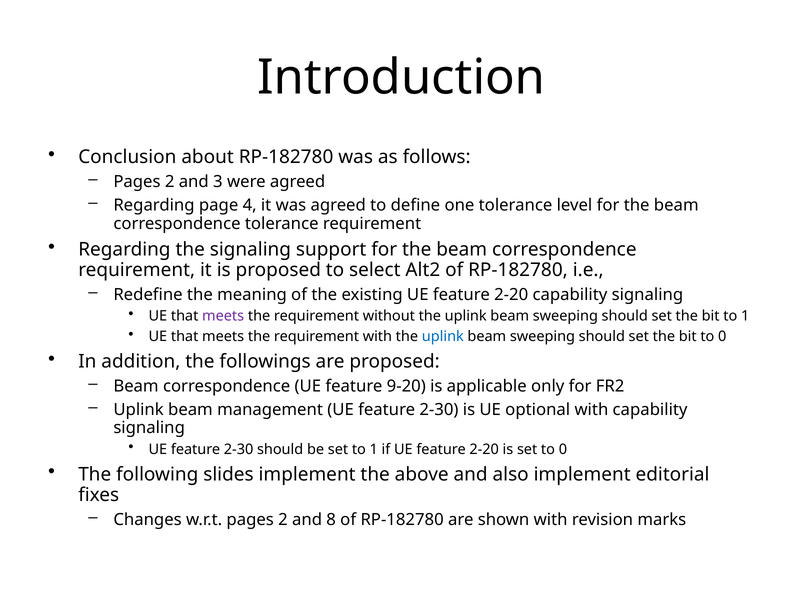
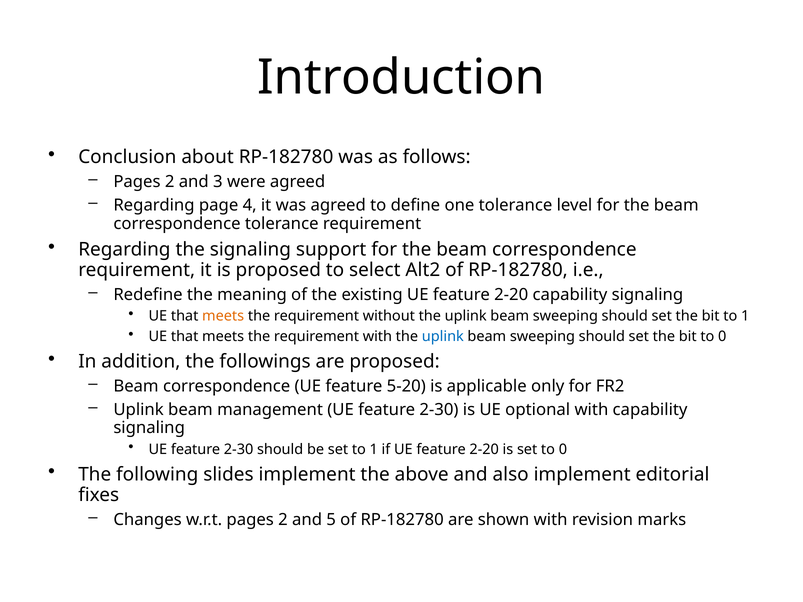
meets colour: purple -> orange (223, 316)
9-20: 9-20 -> 5-20 (406, 386)
8: 8 -> 5 (331, 520)
